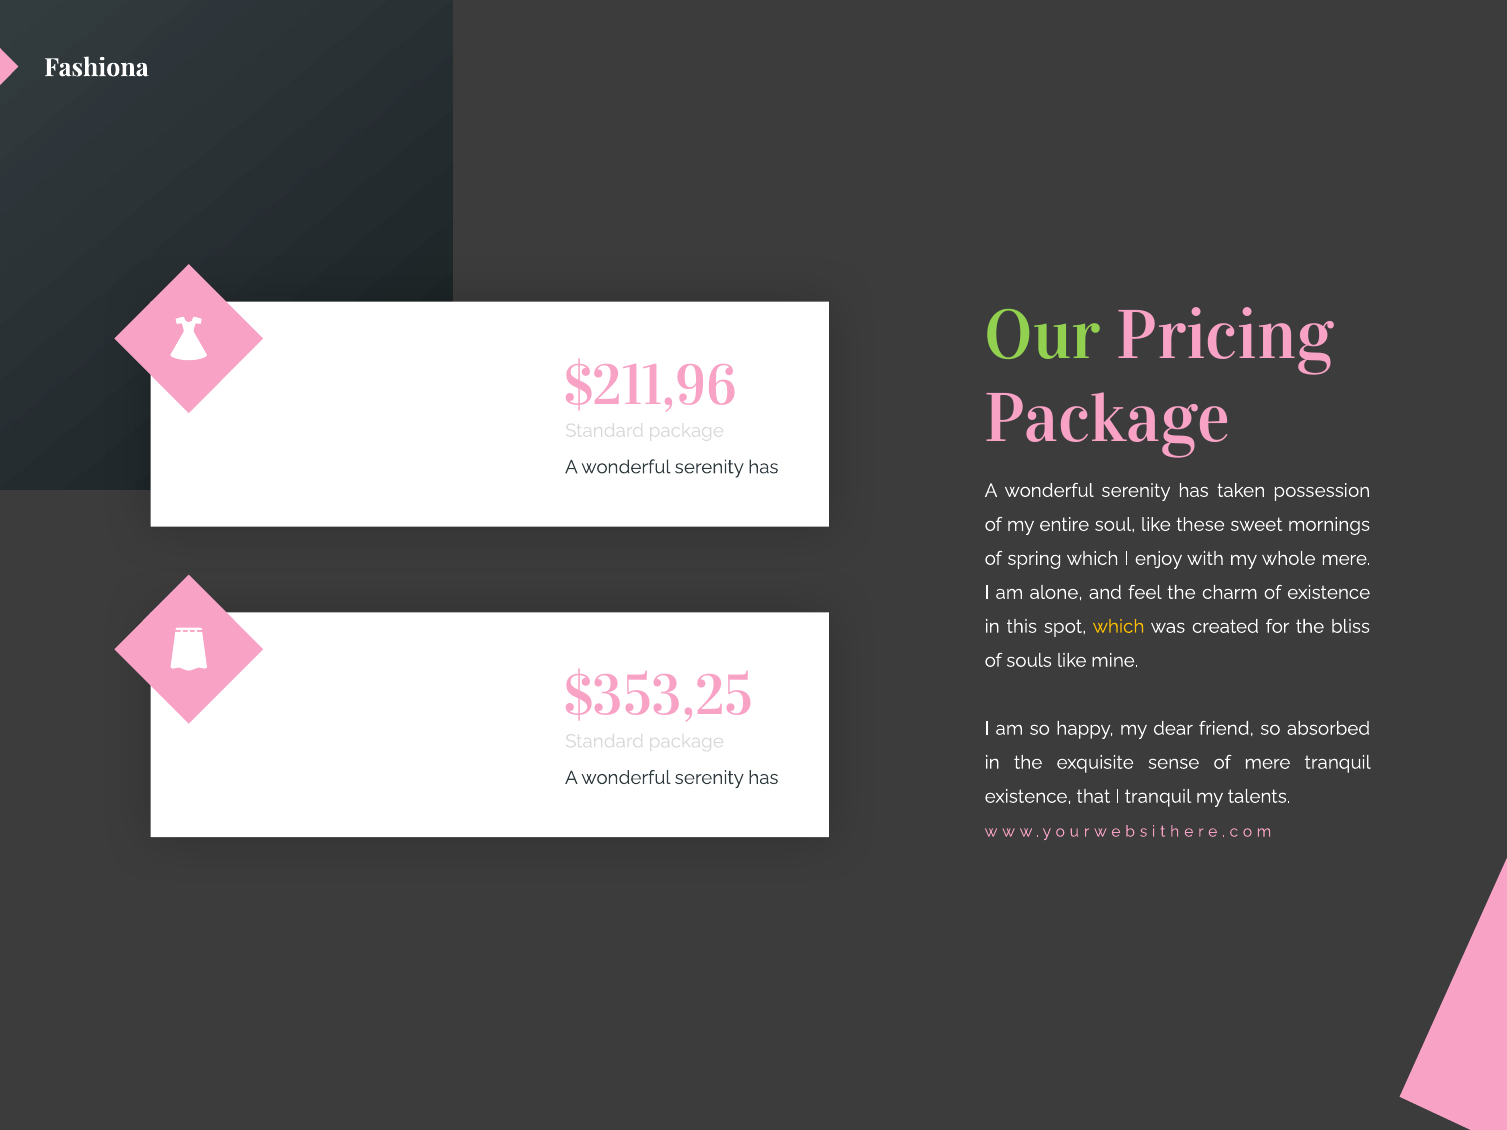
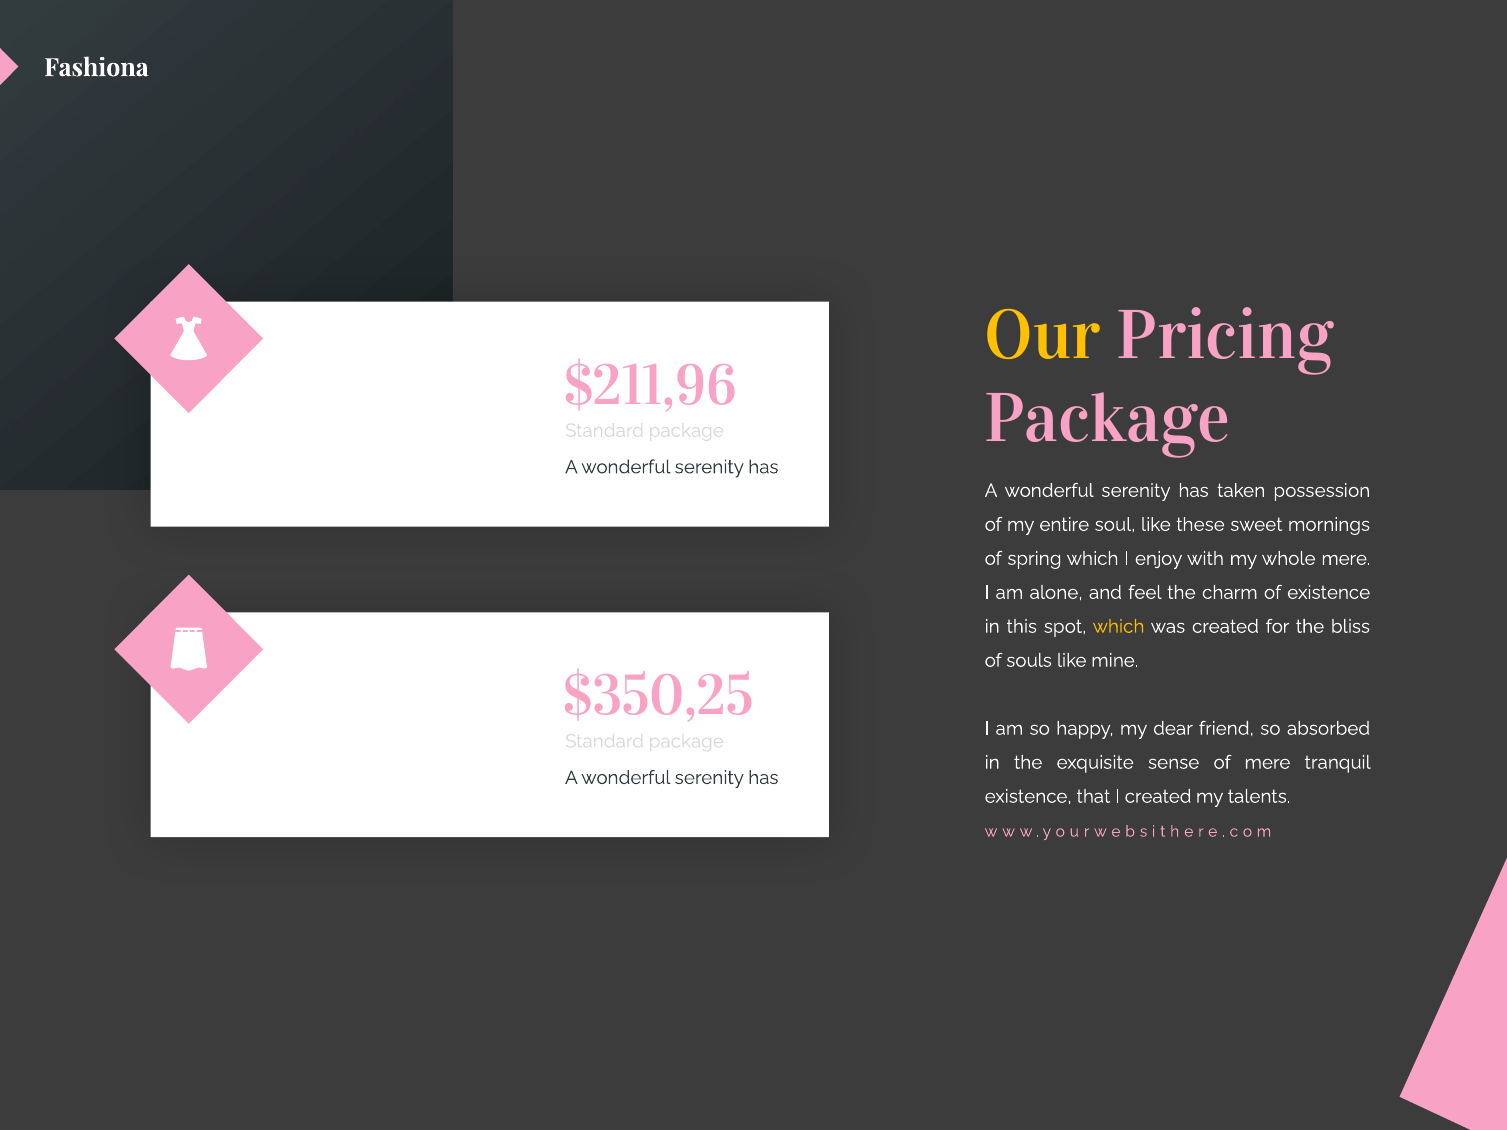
Our colour: light green -> yellow (1043, 336)
$353,25: $353,25 -> $350,25 (659, 696)
I tranquil: tranquil -> created (1158, 797)
